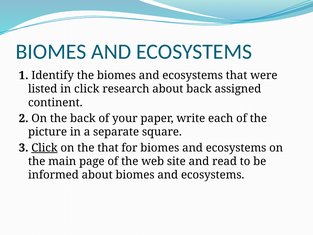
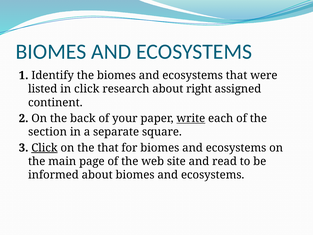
about back: back -> right (199, 89)
write underline: none -> present (191, 118)
picture: picture -> section (48, 132)
